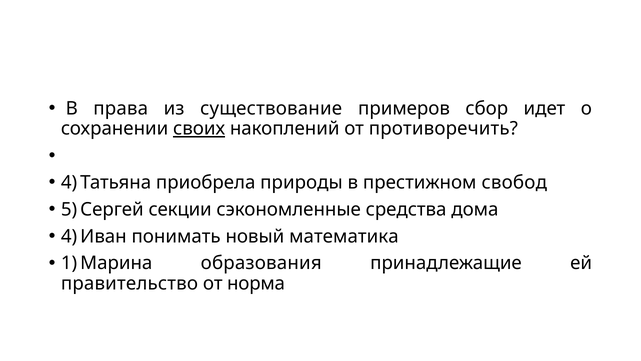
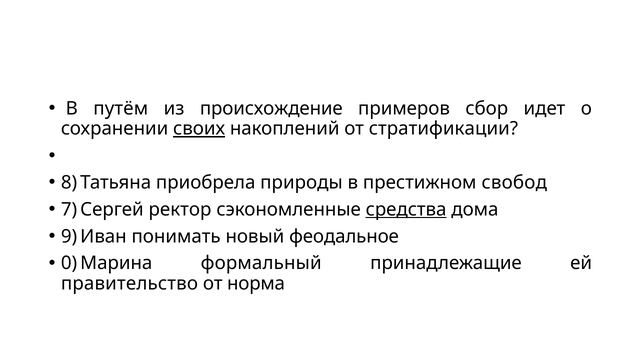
права: права -> путём (121, 108)
существование: существование -> происхождение (271, 108)
противоречить: противоречить -> стратификации (443, 129)
4: 4 -> 8 (69, 182)
5: 5 -> 7 (69, 209)
секции: секции -> ректор (180, 209)
средства underline: none -> present (406, 209)
4: 4 -> 9 (69, 236)
математика: математика -> феодальное (344, 236)
1: 1 -> 0 (69, 263)
образования: образования -> формальный (261, 263)
